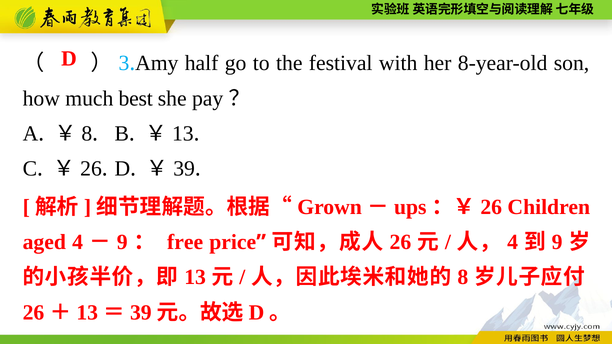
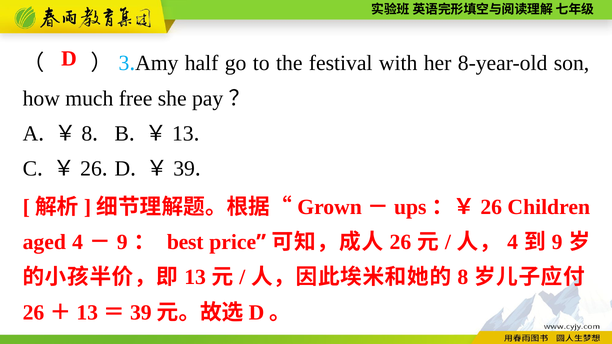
best: best -> free (136, 98)
free: free -> best (185, 242)
